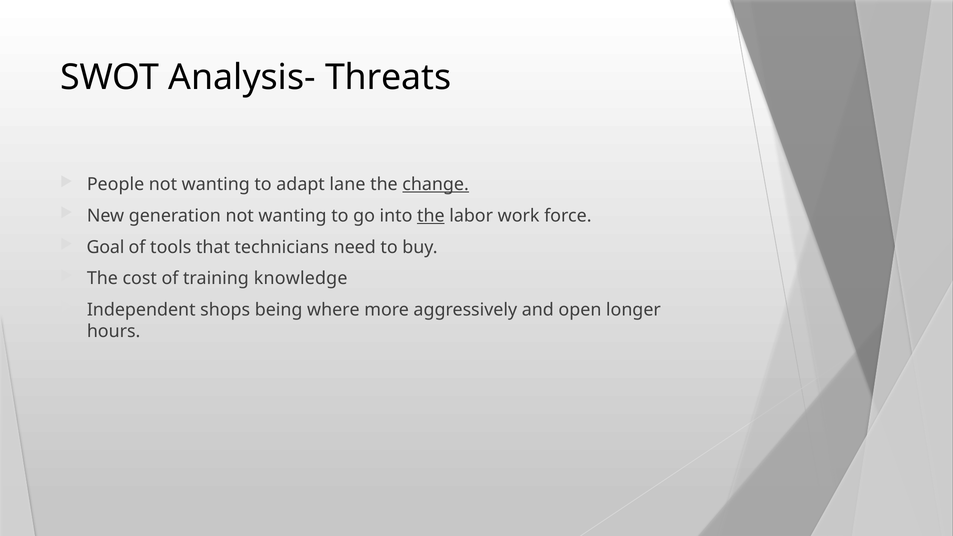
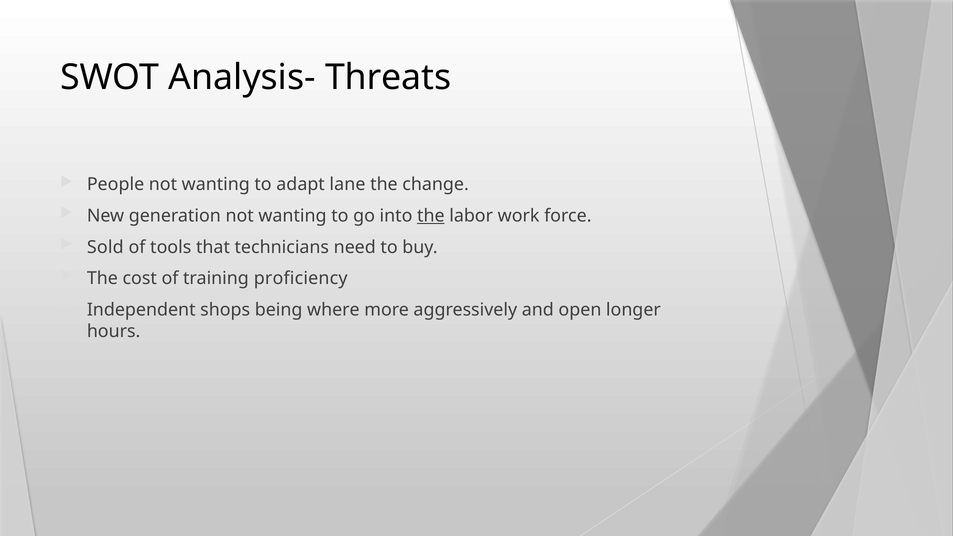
change underline: present -> none (436, 184)
Goal: Goal -> Sold (105, 247)
knowledge: knowledge -> proficiency (301, 279)
